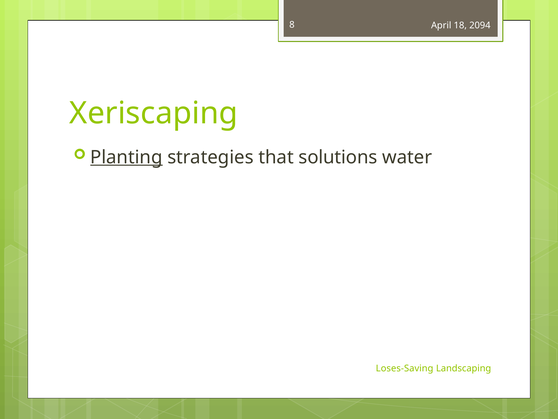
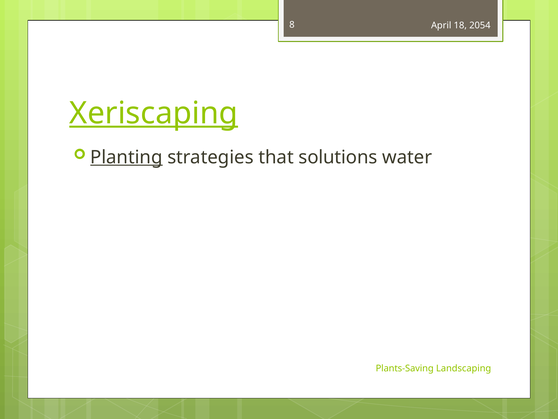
2094: 2094 -> 2054 (480, 25)
Xeriscaping underline: none -> present (154, 113)
Loses-Saving: Loses-Saving -> Plants-Saving (405, 368)
